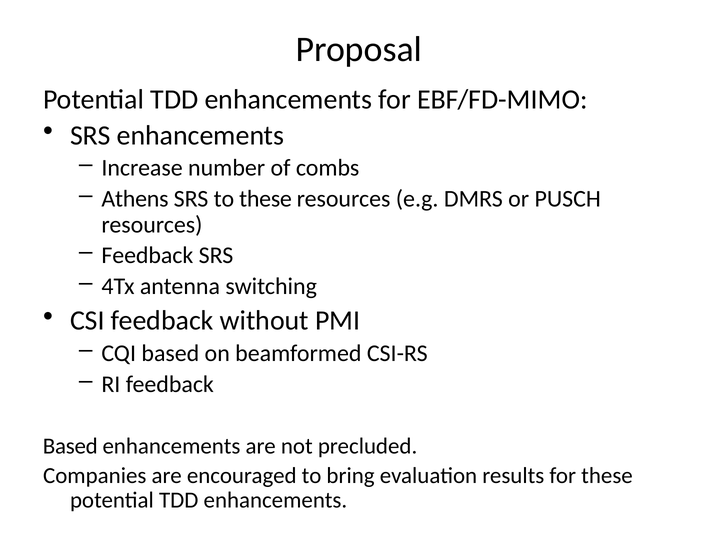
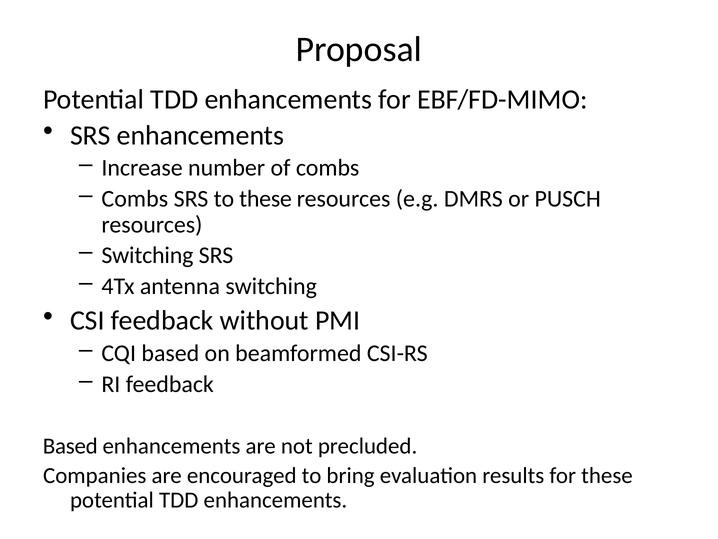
Athens: Athens -> Combs (135, 199)
Feedback: Feedback -> Switching (147, 255)
